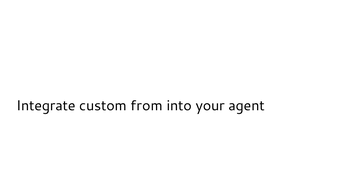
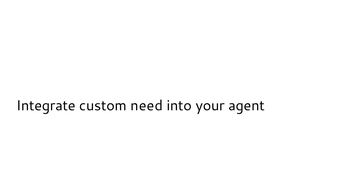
from: from -> need (147, 106)
